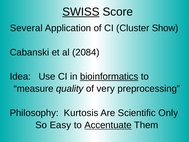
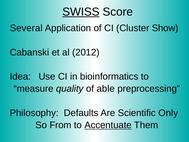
2084: 2084 -> 2012 (86, 52)
bioinformatics underline: present -> none (109, 76)
very: very -> able (106, 89)
Kurtosis: Kurtosis -> Defaults (81, 113)
Easy: Easy -> From (60, 125)
